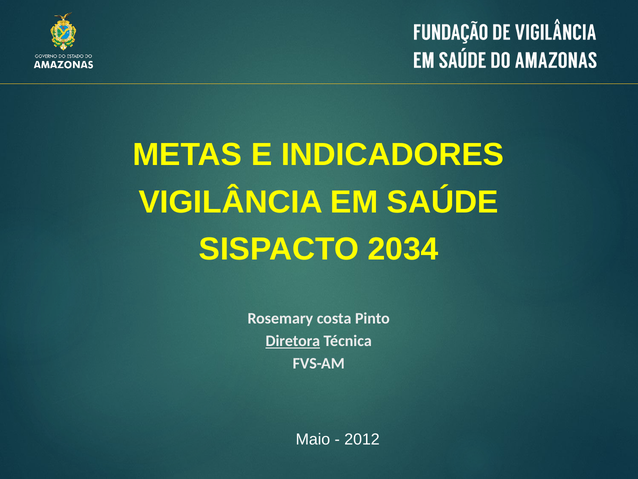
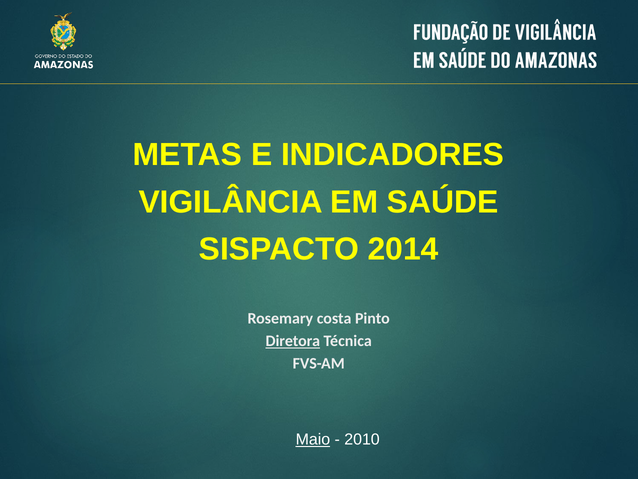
2034: 2034 -> 2014 (403, 249)
Maio underline: none -> present (313, 439)
2012: 2012 -> 2010 (362, 439)
